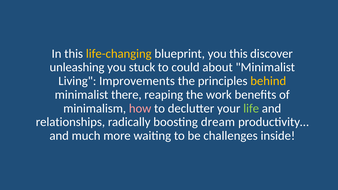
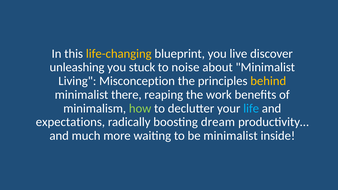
you this: this -> live (238, 54)
could: could -> noise (185, 67)
Improvements: Improvements -> Misconception (137, 81)
how colour: pink -> light green (140, 108)
life colour: light green -> light blue (251, 108)
relationships: relationships -> expectations (70, 122)
be challenges: challenges -> minimalist (231, 136)
